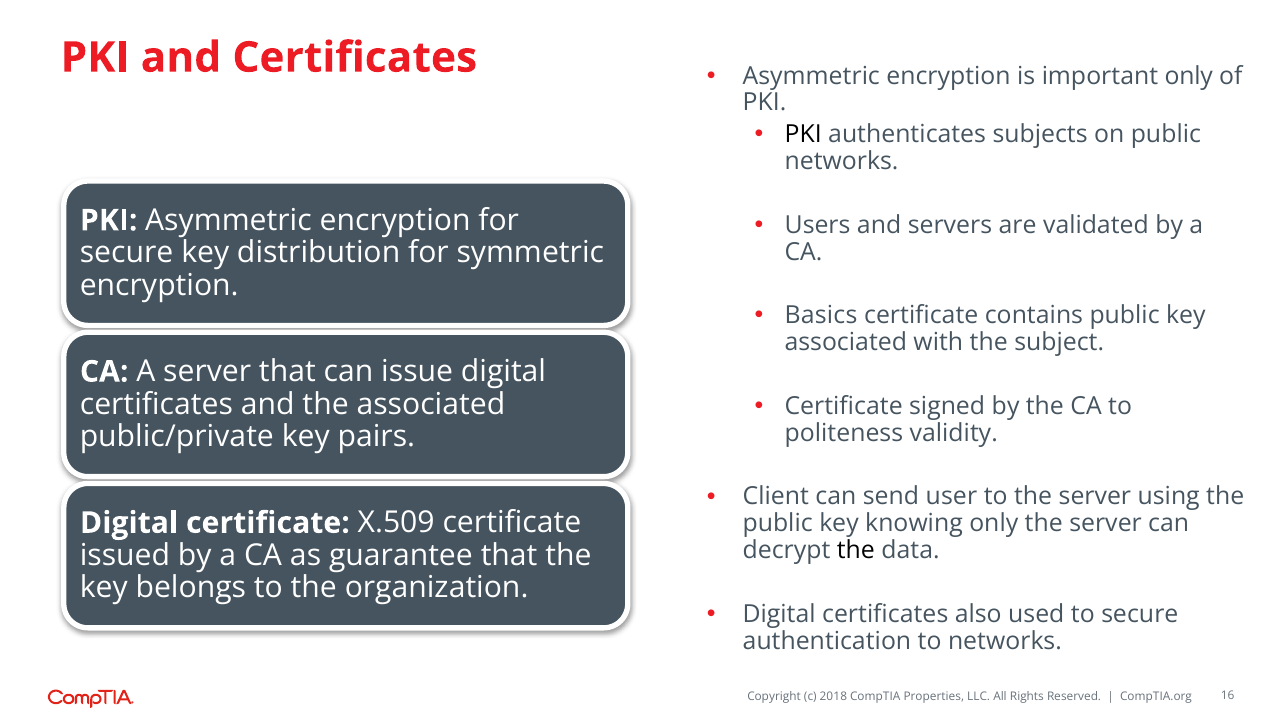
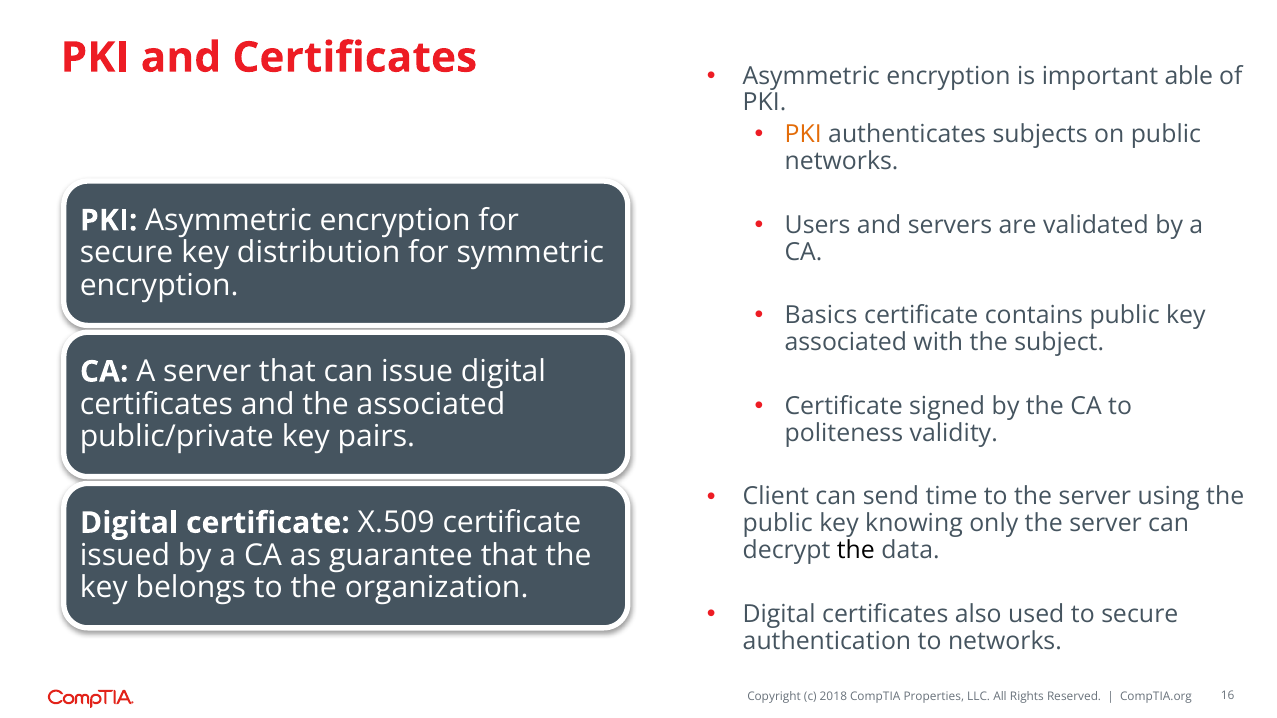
important only: only -> able (1189, 76)
PKI colour: black -> orange (803, 135)
user: user -> time (952, 497)
